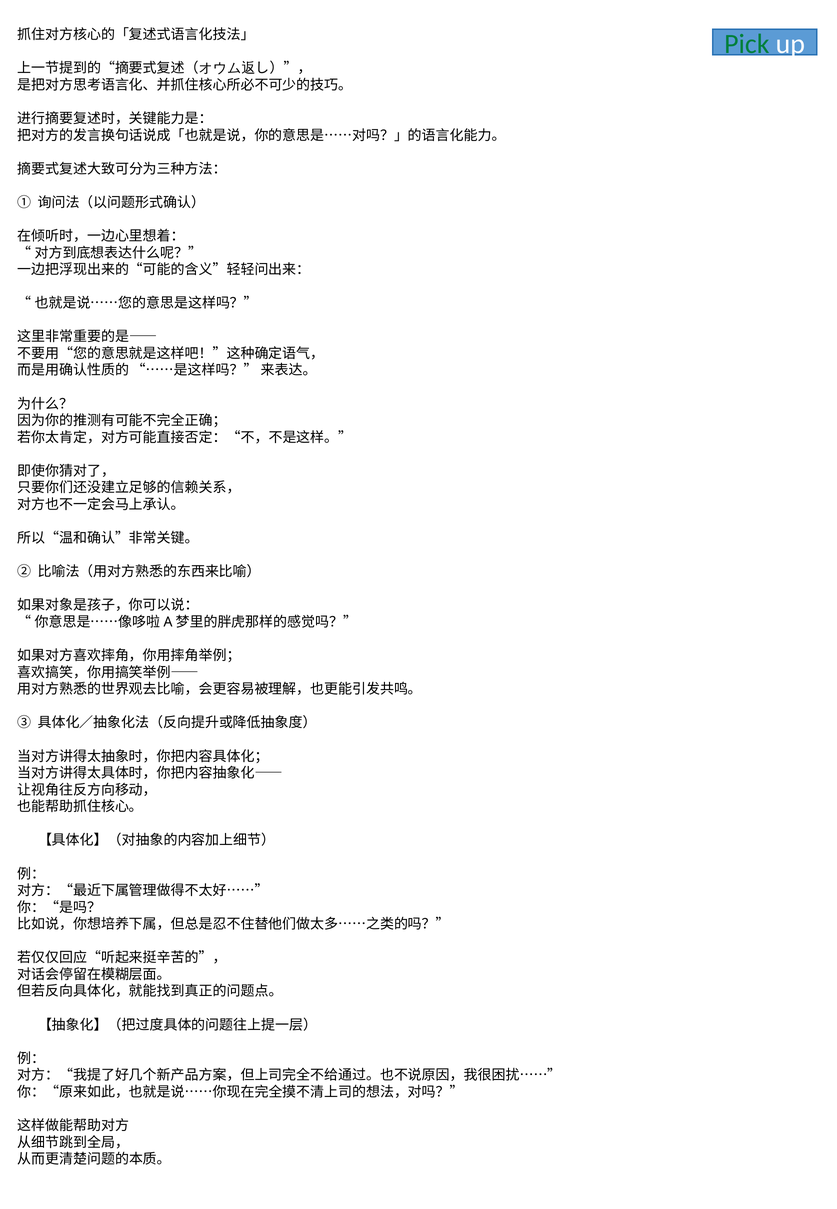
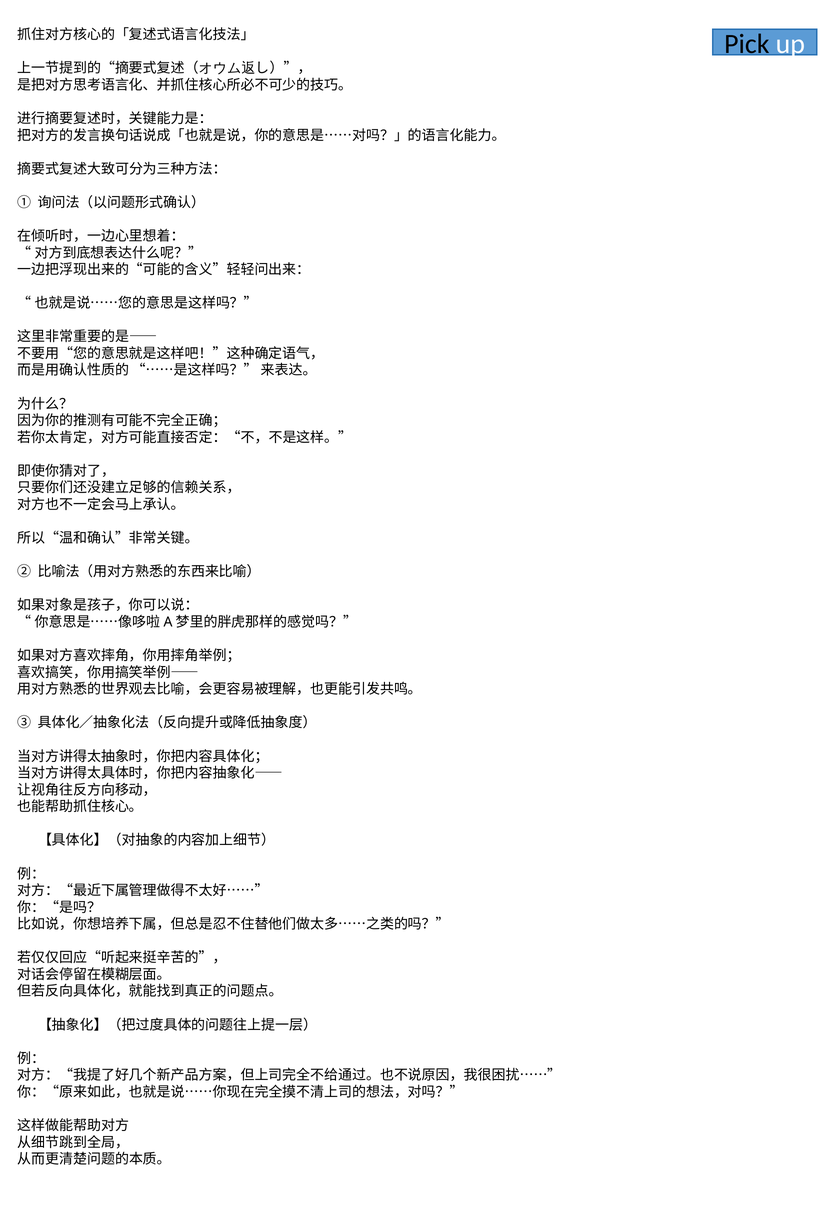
Pick colour: green -> black (747, 44)
